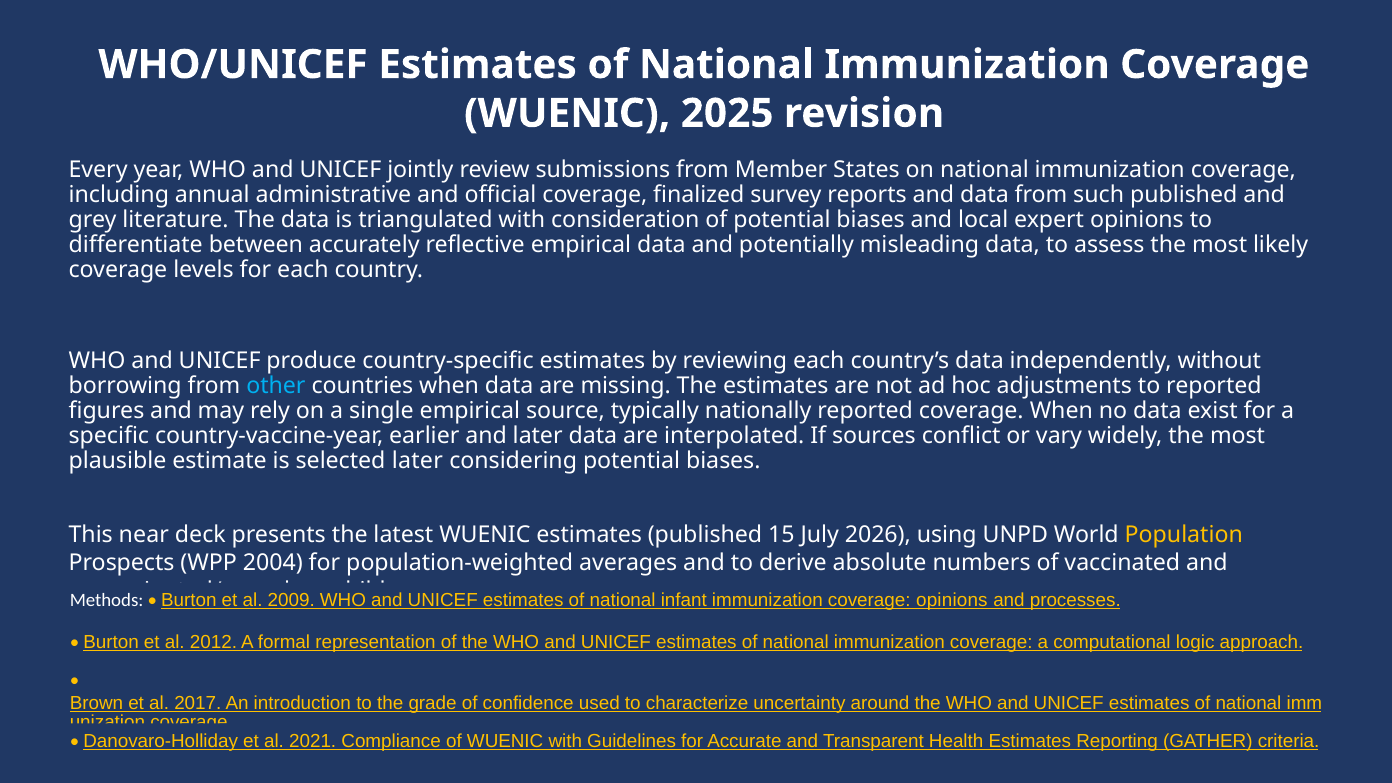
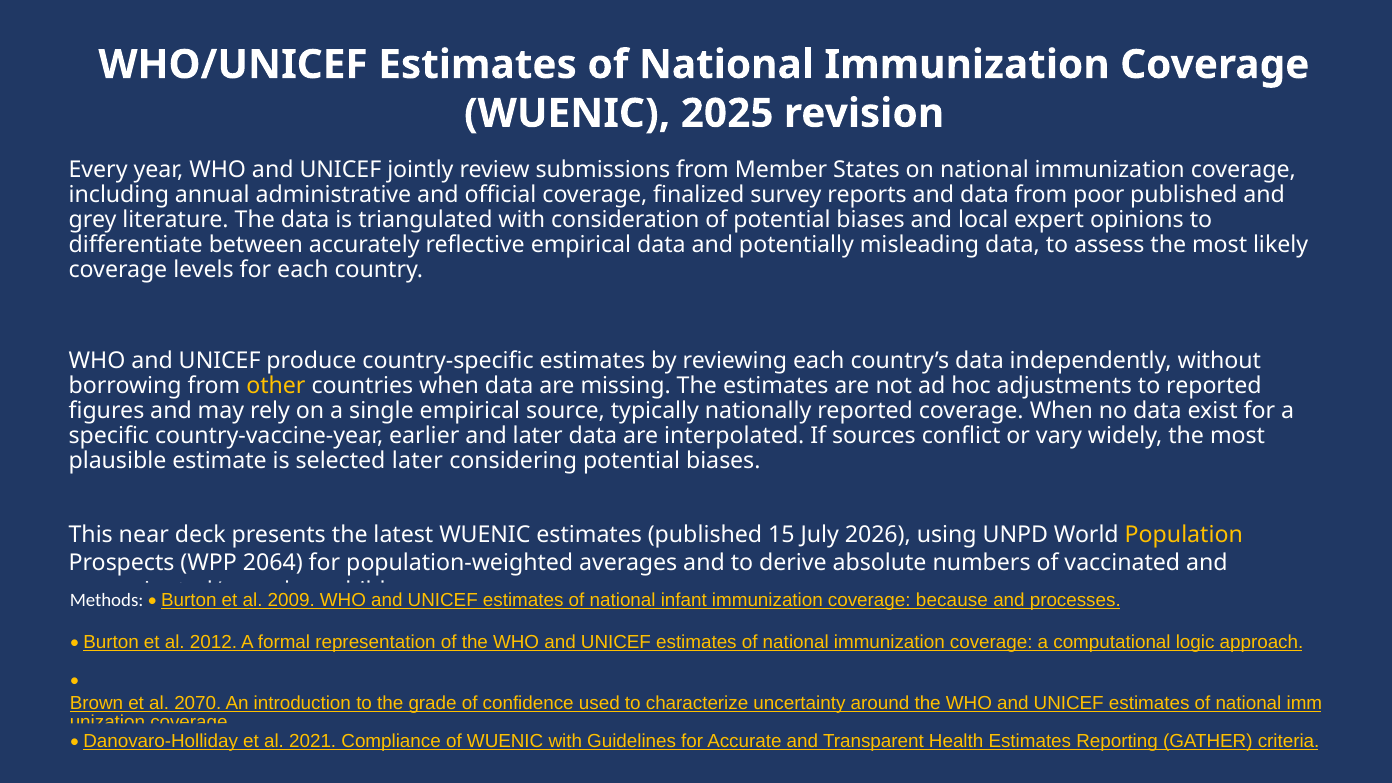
such: such -> poor (1099, 195)
other colour: light blue -> yellow (276, 386)
2004: 2004 -> 2064 (273, 563)
coverage opinions: opinions -> because (952, 600)
2017: 2017 -> 2070 (198, 703)
